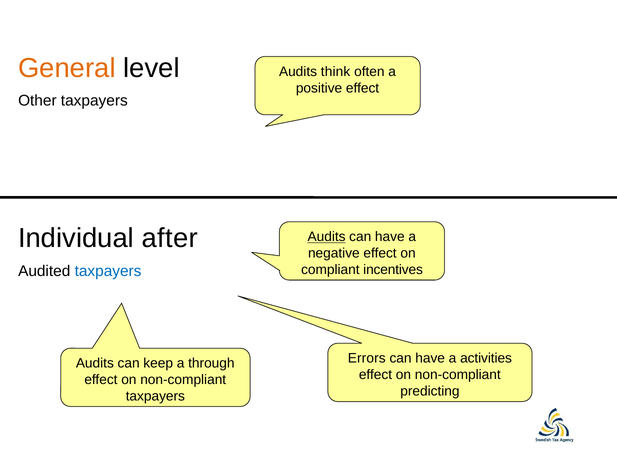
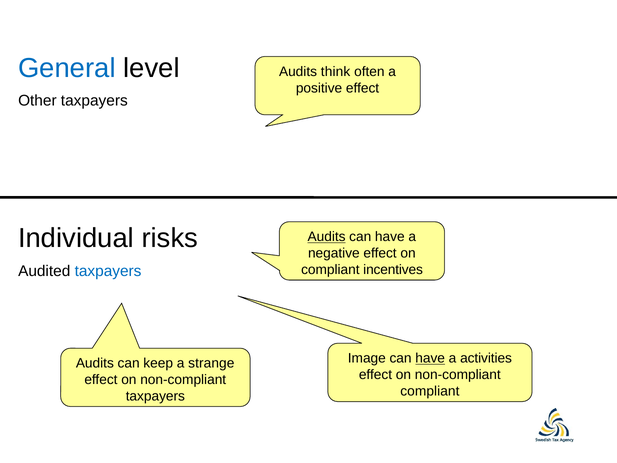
General colour: orange -> blue (67, 68)
after: after -> risks (170, 238)
Errors: Errors -> Image (367, 358)
have underline: none -> present (430, 358)
through: through -> strange (211, 363)
predicting: predicting -> compliant (430, 391)
